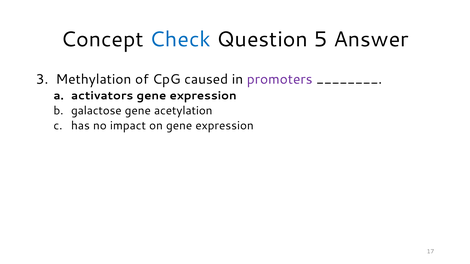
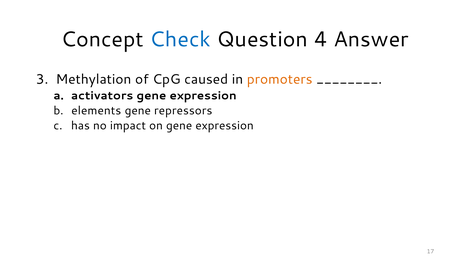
5: 5 -> 4 (321, 39)
promoters colour: purple -> orange (280, 79)
galactose: galactose -> elements (96, 111)
acetylation: acetylation -> repressors (183, 111)
